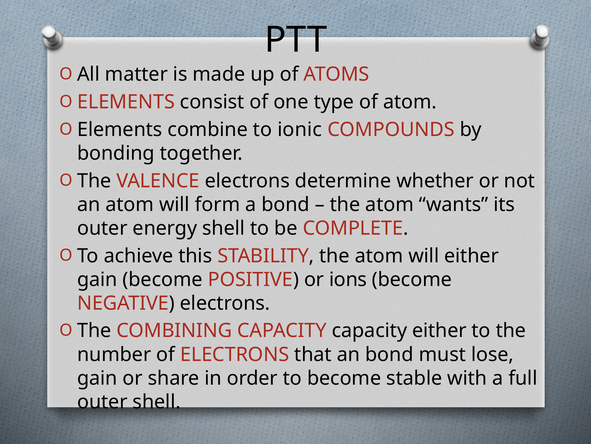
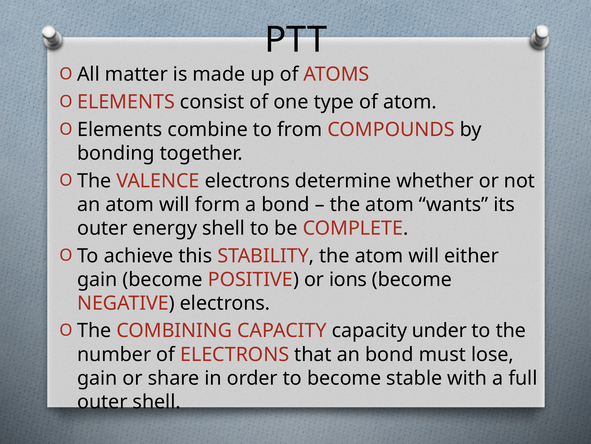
ionic: ionic -> from (300, 129)
capacity either: either -> under (439, 330)
